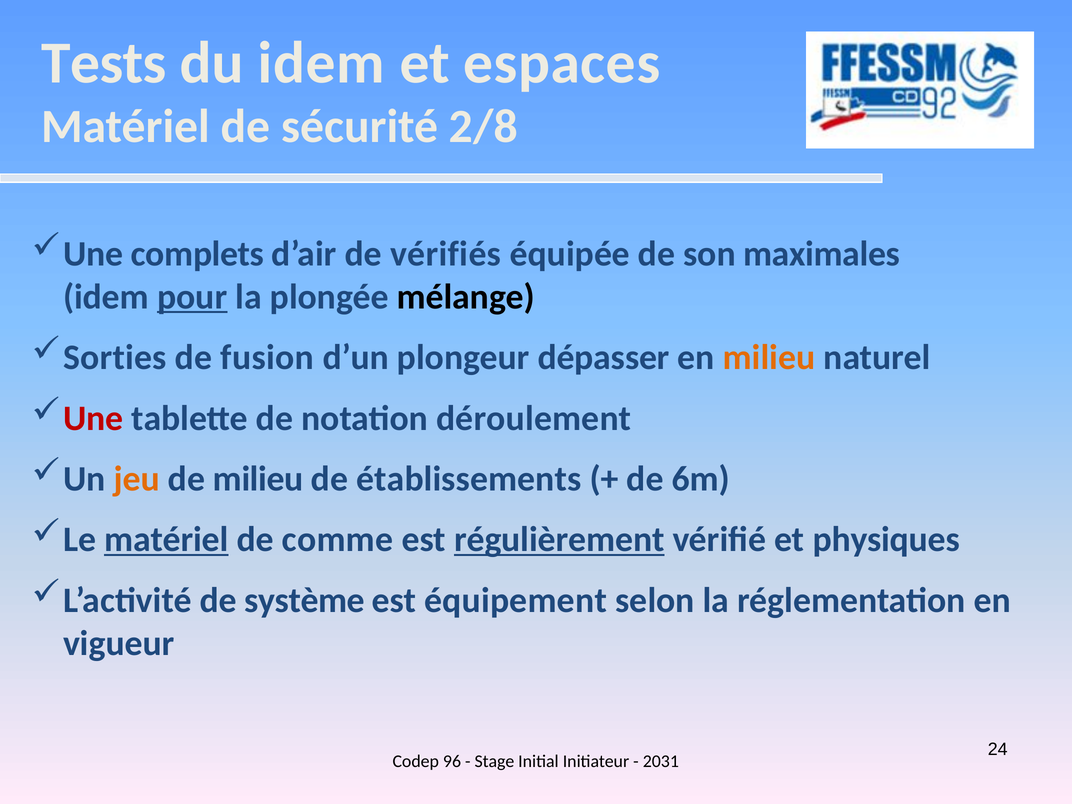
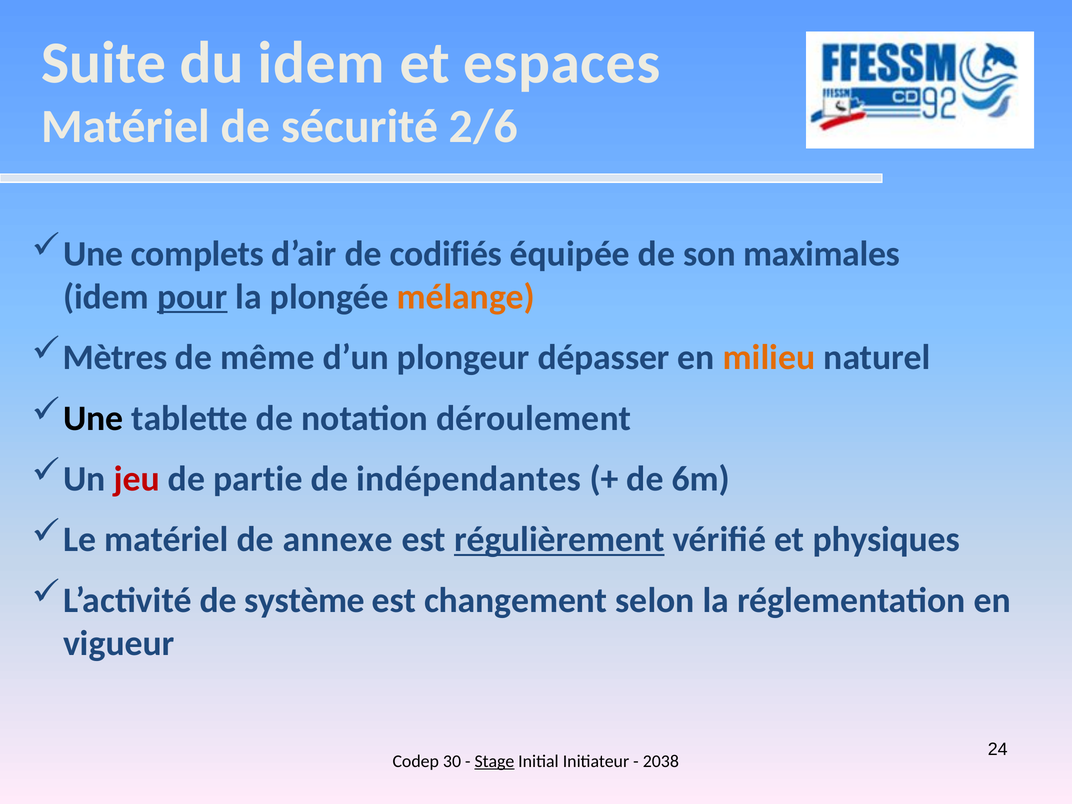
Tests: Tests -> Suite (104, 63)
2/8: 2/8 -> 2/6 (483, 126)
vérifiés: vérifiés -> codifiés (446, 254)
mélange colour: black -> orange (466, 297)
Sorties: Sorties -> Mètres (115, 357)
fusion: fusion -> même (267, 357)
Une colour: red -> black (93, 418)
jeu colour: orange -> red (137, 479)
de milieu: milieu -> partie (258, 479)
établissements: établissements -> indépendantes (469, 479)
matériel underline: present -> none (166, 540)
comme: comme -> annexe (338, 540)
équipement: équipement -> changement (516, 600)
96: 96 -> 30 (452, 761)
Stage underline: none -> present (494, 761)
2031: 2031 -> 2038 (661, 761)
